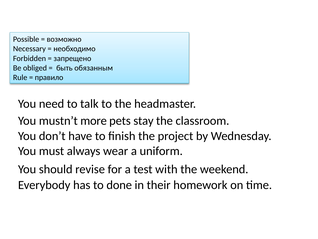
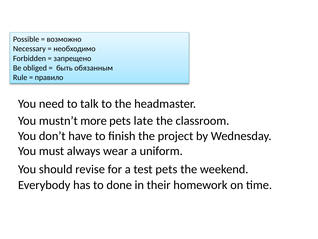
stay: stay -> late (143, 120)
test with: with -> pets (166, 169)
